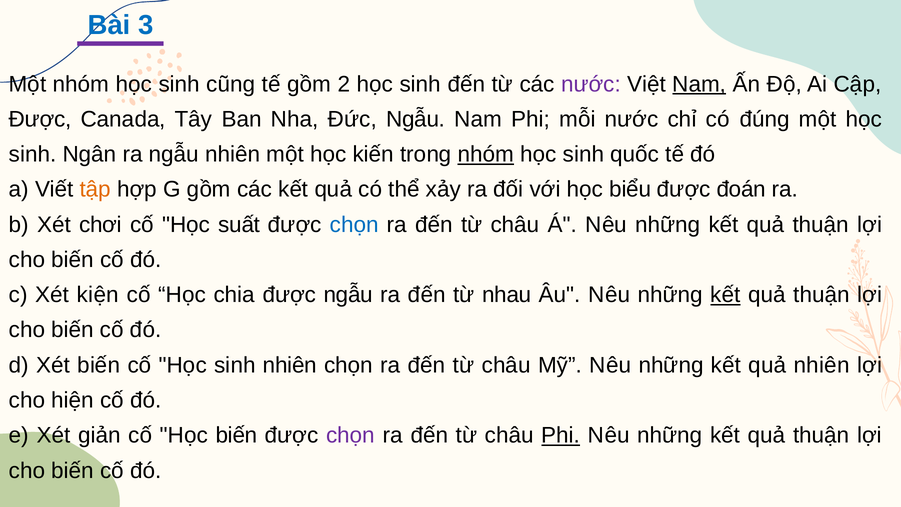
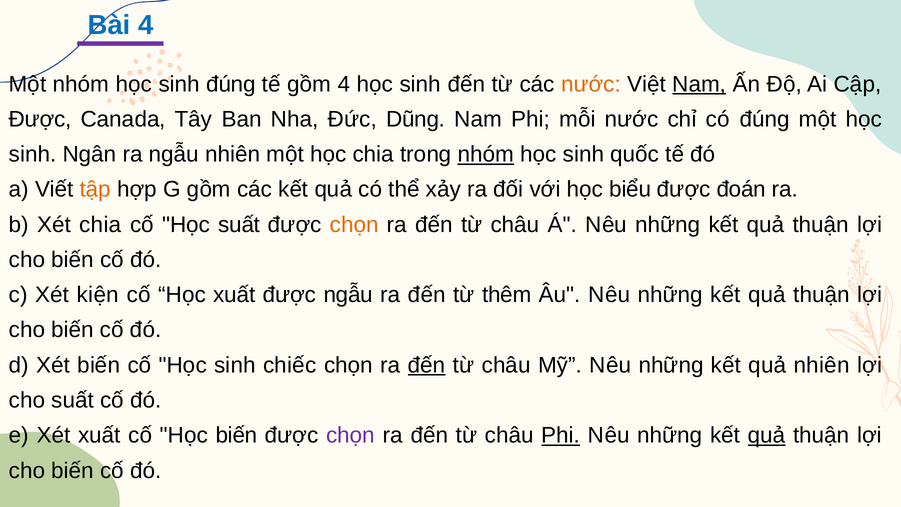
Bài 3: 3 -> 4 (146, 25)
sinh cũng: cũng -> đúng (231, 84)
gồm 2: 2 -> 4 (344, 84)
nước colour: purple -> orange (591, 84)
Đức Ngẫu: Ngẫu -> Dũng (416, 119)
học kiến: kiến -> chia (373, 154)
Xét chơi: chơi -> chia (100, 225)
chọn colour: blue -> orange (354, 225)
Học chia: chia -> xuất (234, 295)
nhau: nhau -> thêm (507, 295)
kết underline: present -> none (725, 295)
sinh nhiên: nhiên -> chiếc (290, 365)
đến underline: none -> present (427, 365)
cho hiện: hiện -> suất (73, 400)
Xét giản: giản -> xuất (99, 435)
quả underline: none -> present (767, 435)
